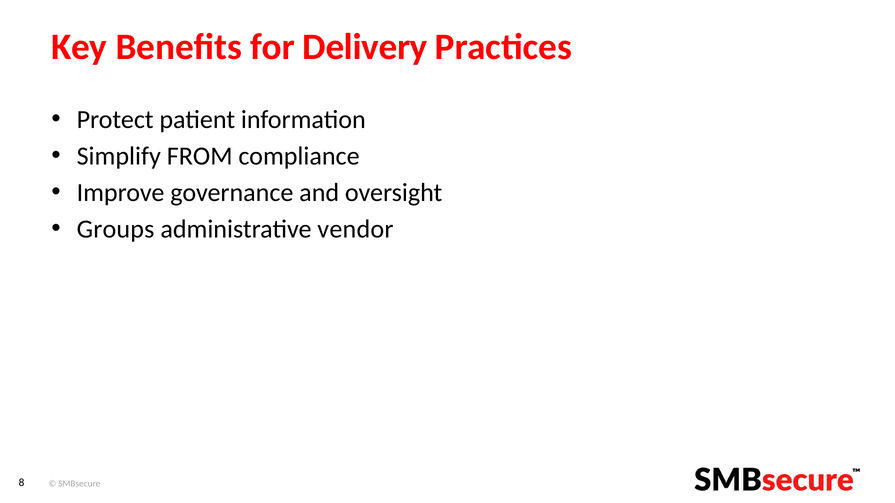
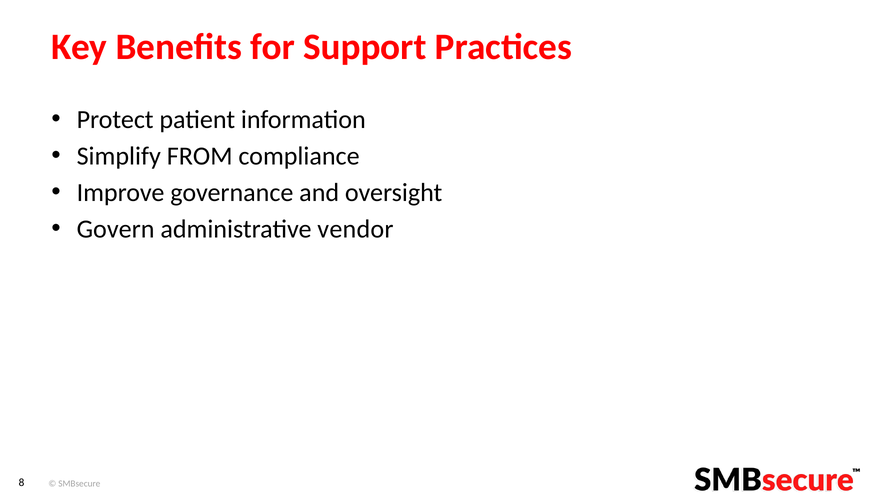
Delivery: Delivery -> Support (365, 47)
Groups: Groups -> Govern (116, 229)
